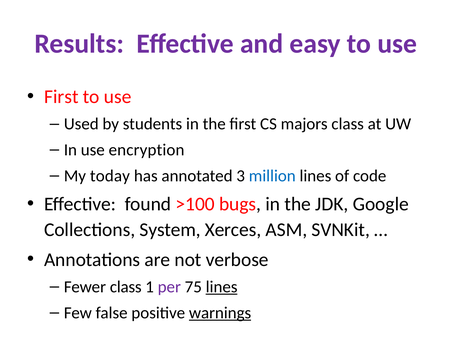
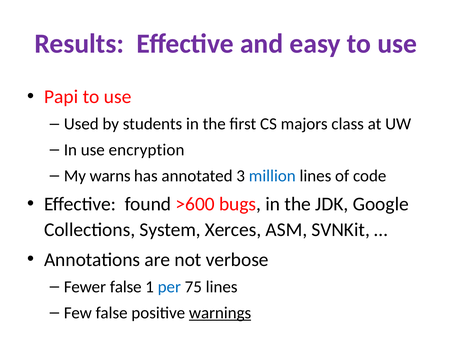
First: First -> Papi (61, 97)
today: today -> warns (110, 176)
>100: >100 -> >600 (195, 204)
Fewer class: class -> false (126, 287)
per colour: purple -> blue (169, 287)
lines underline: present -> none (222, 287)
